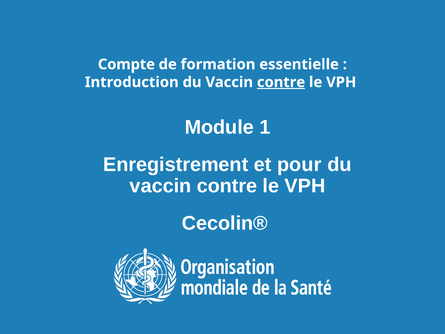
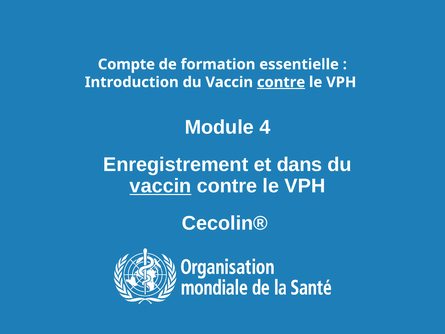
1: 1 -> 4 (265, 127)
pour: pour -> dans (299, 164)
vaccin underline: none -> present (160, 186)
